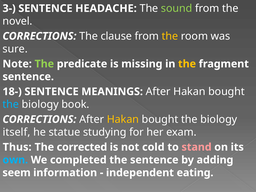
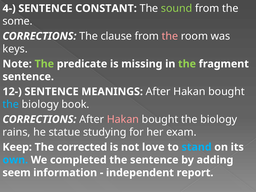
3-: 3- -> 4- (9, 8)
HEADACHE: HEADACHE -> CONSTANT (106, 8)
novel: novel -> some (18, 21)
the colour: yellow -> pink (170, 36)
sure: sure -> keys (15, 49)
the colour: yellow -> light green (187, 64)
18-: 18- -> 12- (12, 92)
Hakan colour: yellow -> pink (123, 119)
itself: itself -> rains (16, 132)
Thus: Thus -> Keep (17, 147)
cold: cold -> love (153, 147)
stand colour: pink -> light blue (197, 147)
eating: eating -> report (195, 173)
